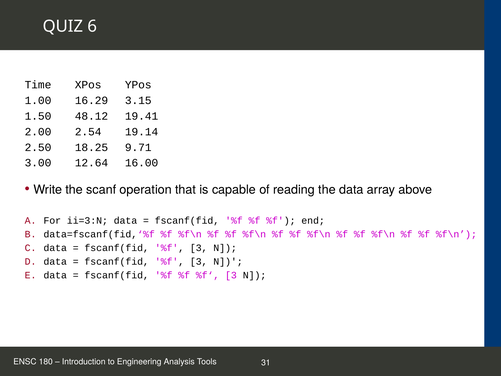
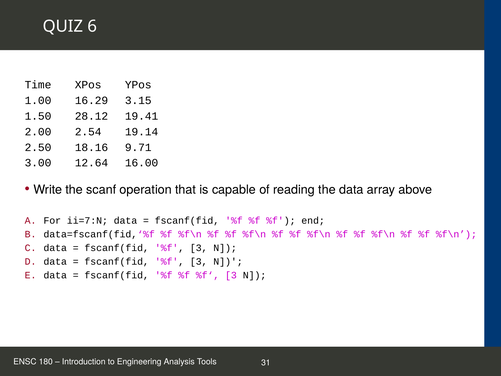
48.12: 48.12 -> 28.12 (91, 116)
18.25: 18.25 -> 18.16 (91, 147)
ii=3:N: ii=3:N -> ii=7:N (87, 221)
